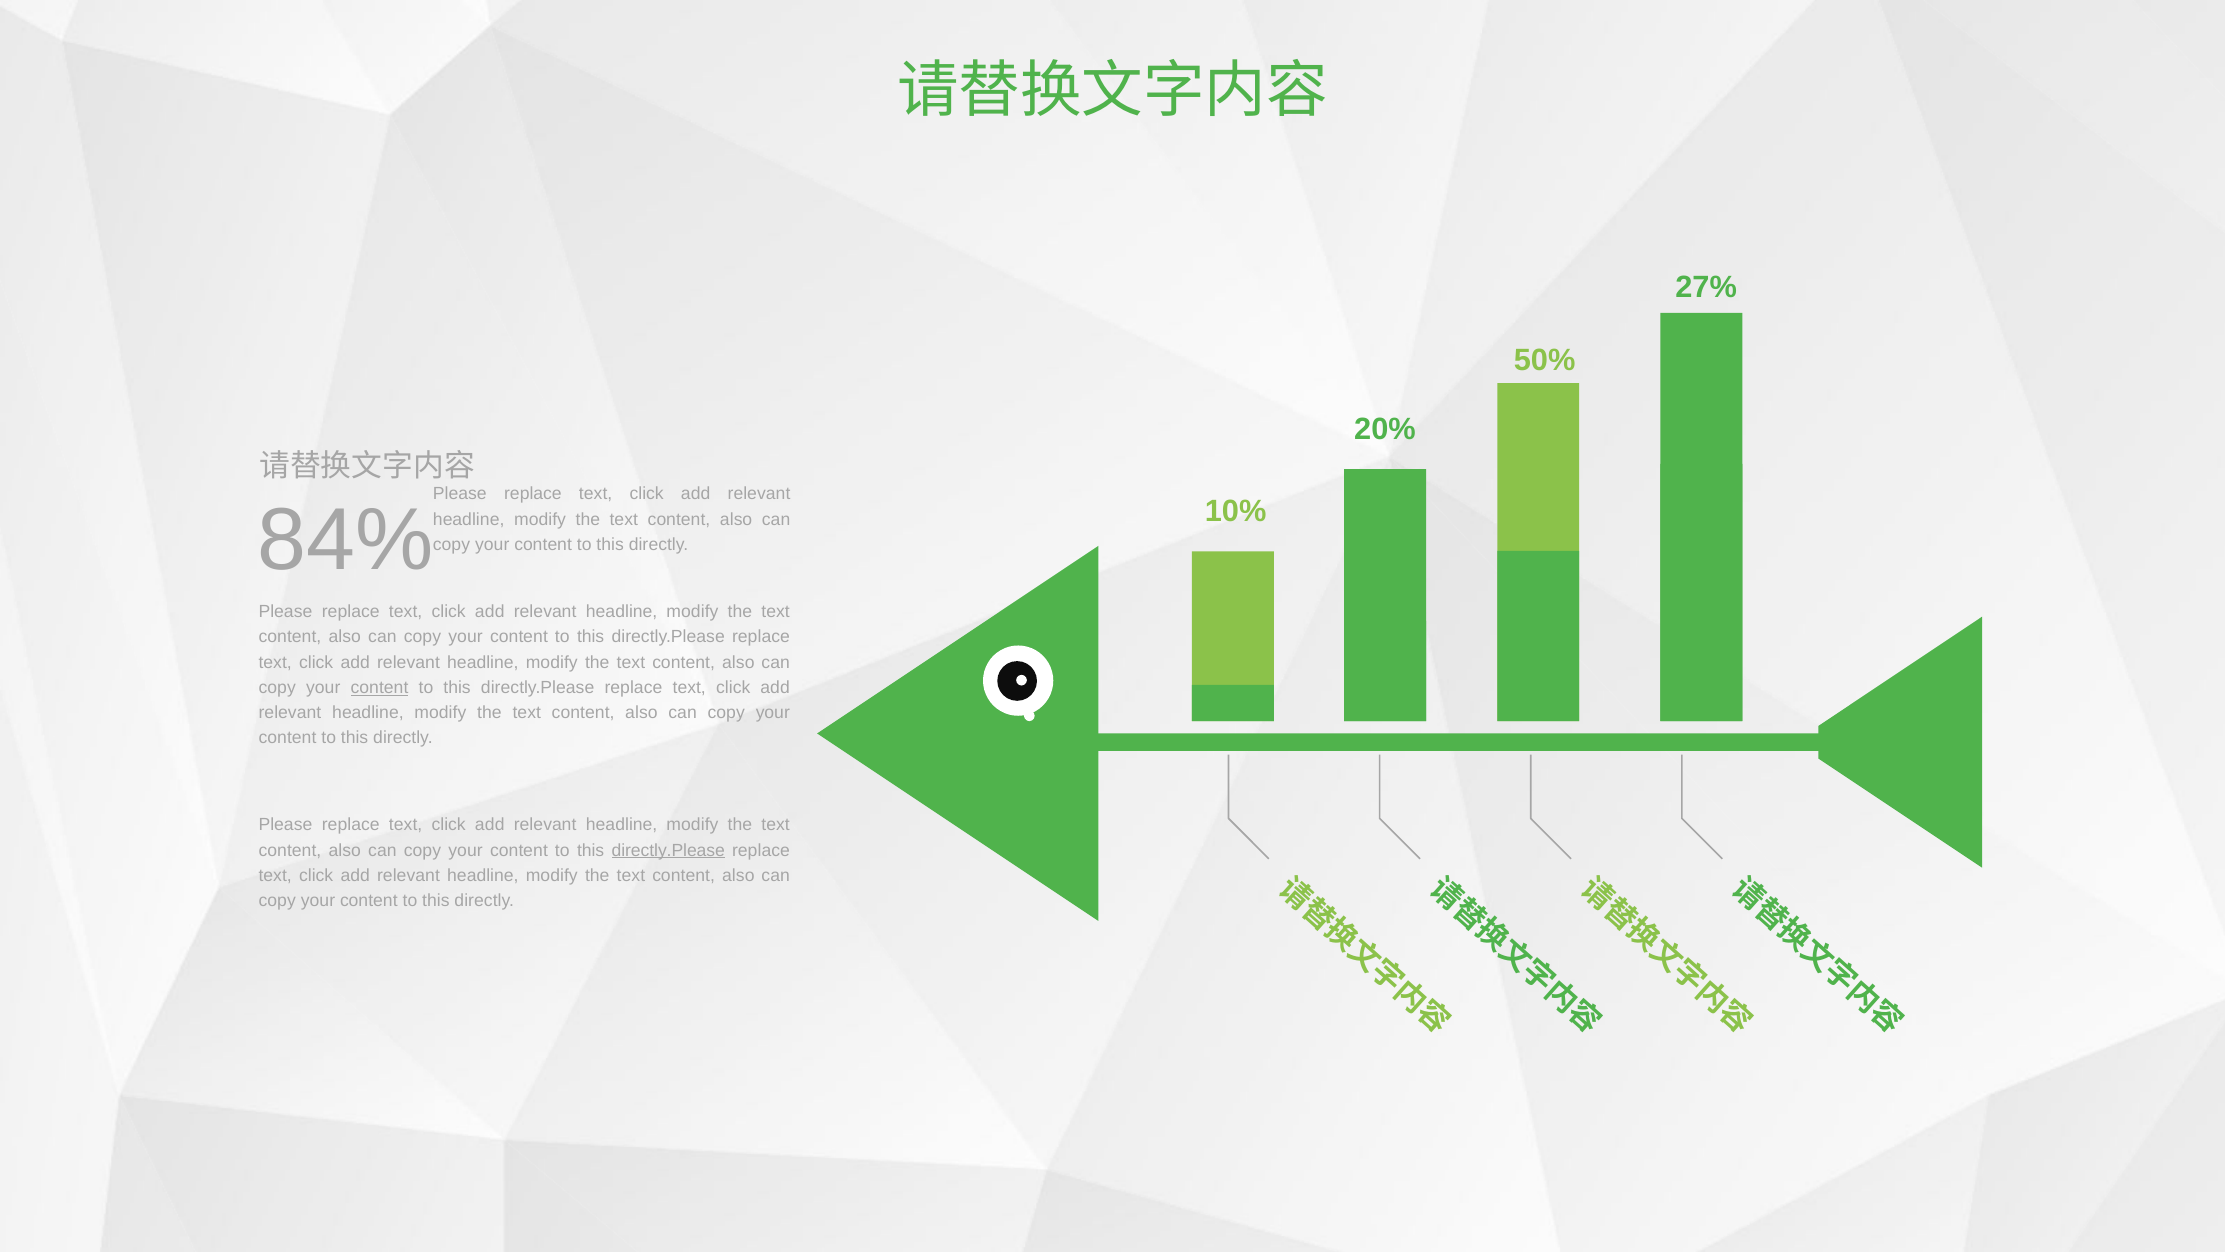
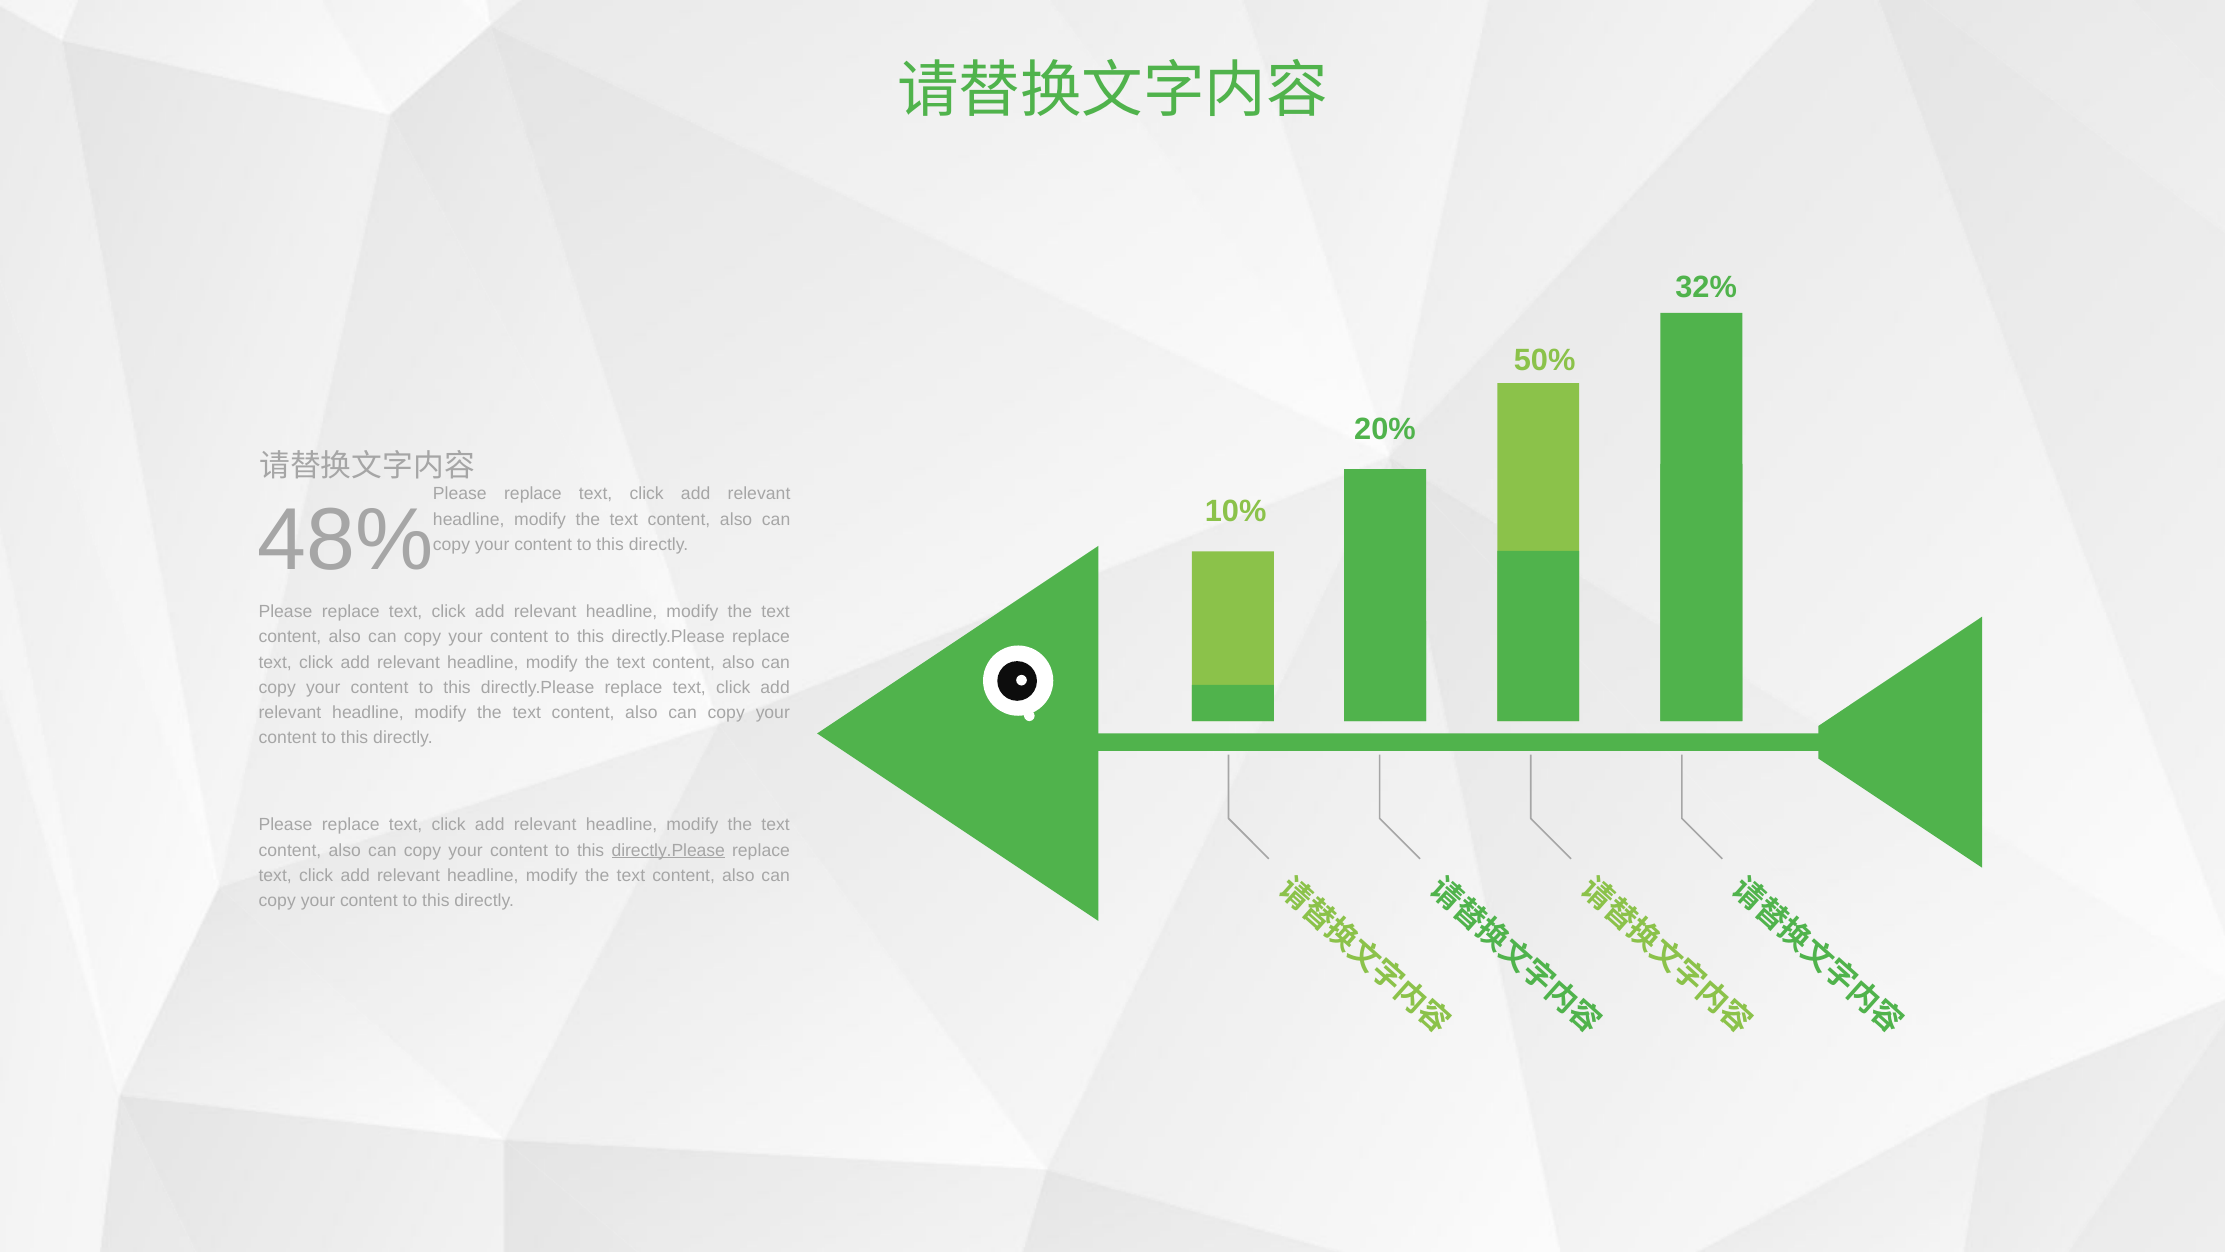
27%: 27% -> 32% (1706, 288)
84%: 84% -> 48% (346, 541)
content underline: present -> none (380, 687)
